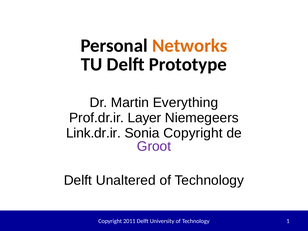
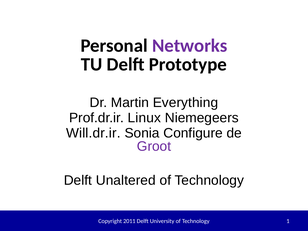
Networks colour: orange -> purple (190, 46)
Layer: Layer -> Linux (144, 118)
Link.dr.ir: Link.dr.ir -> Will.dr.ir (93, 133)
Sonia Copyright: Copyright -> Configure (193, 133)
